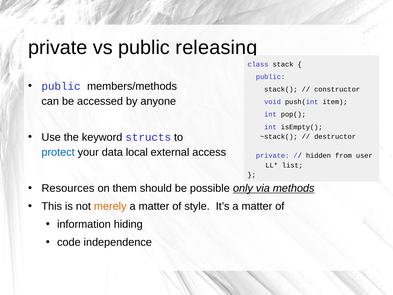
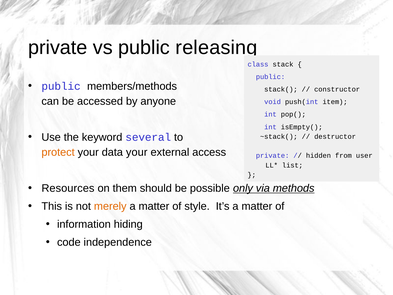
structs: structs -> several (148, 137)
protect colour: blue -> orange (58, 152)
data local: local -> your (137, 152)
